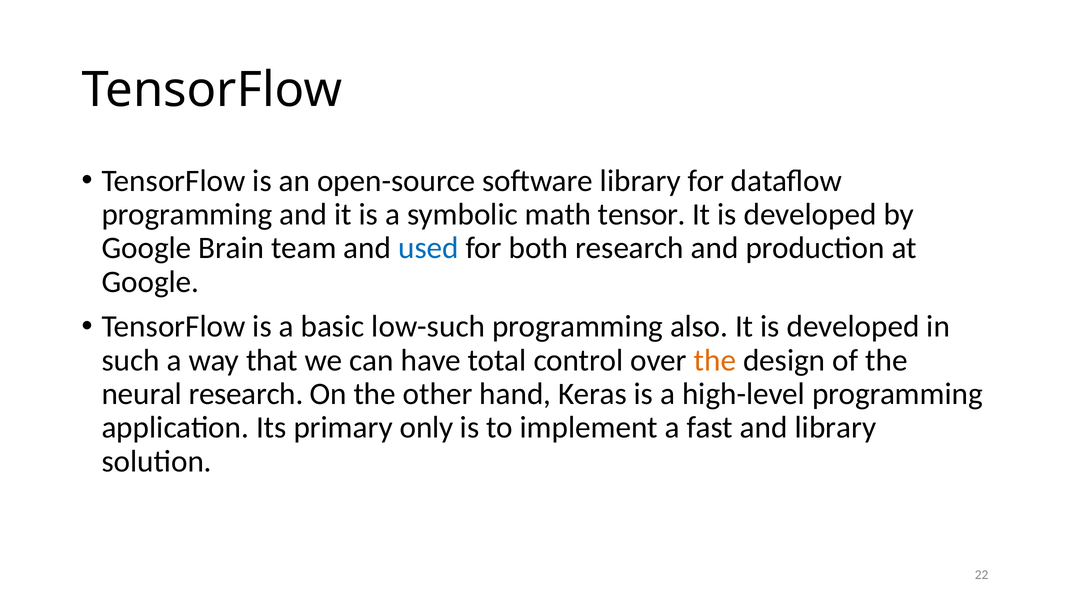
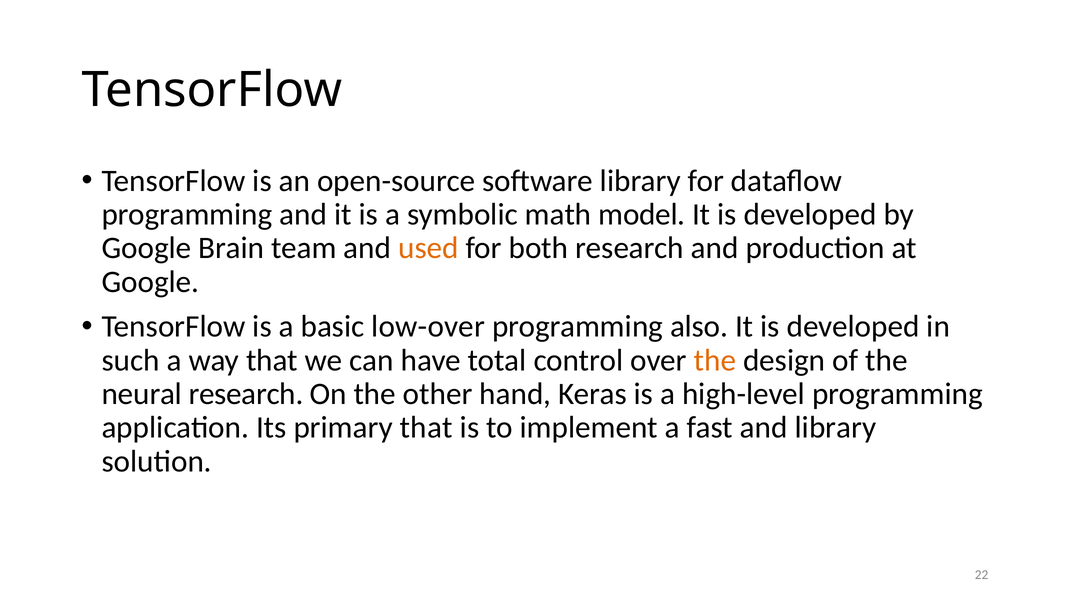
tensor: tensor -> model (642, 214)
used colour: blue -> orange (428, 248)
low-such: low-such -> low-over (428, 327)
primary only: only -> that (426, 428)
